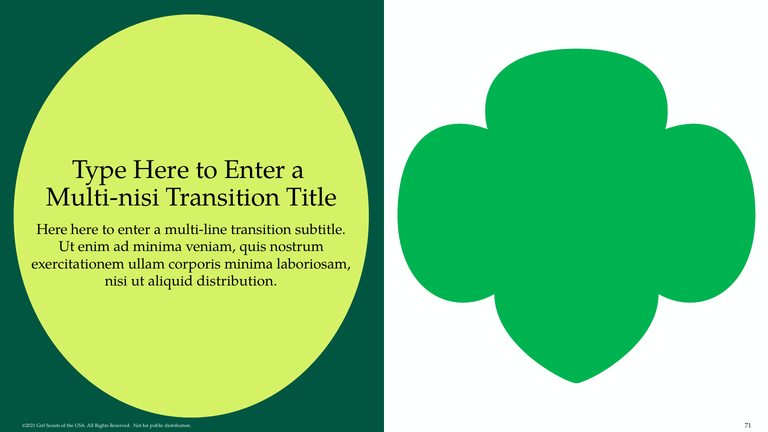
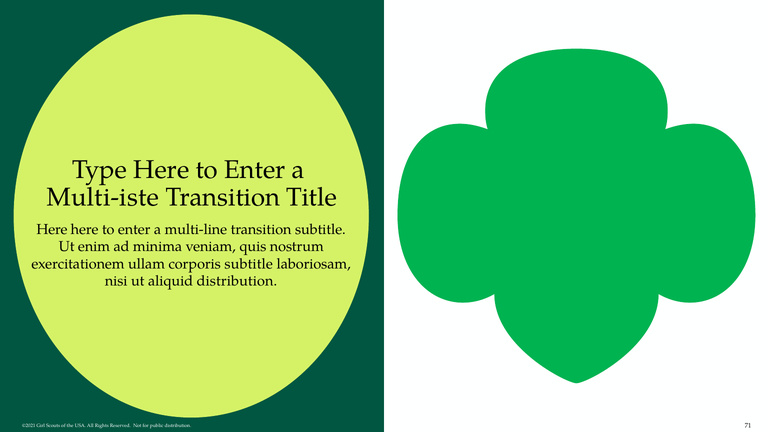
Multi-nisi: Multi-nisi -> Multi-iste (103, 197)
corporis minima: minima -> subtitle (249, 264)
